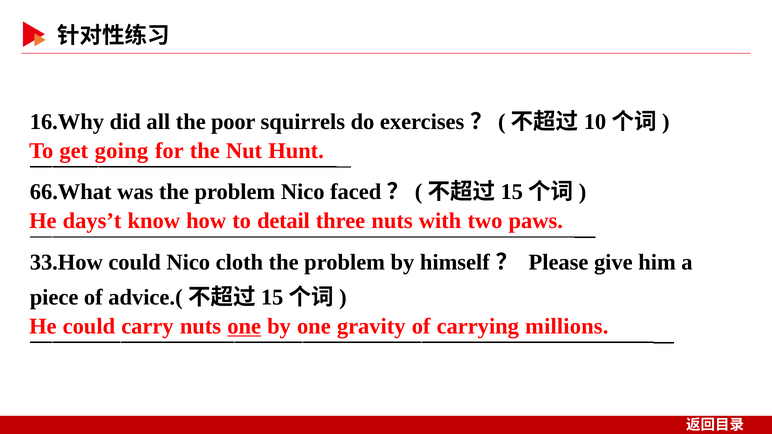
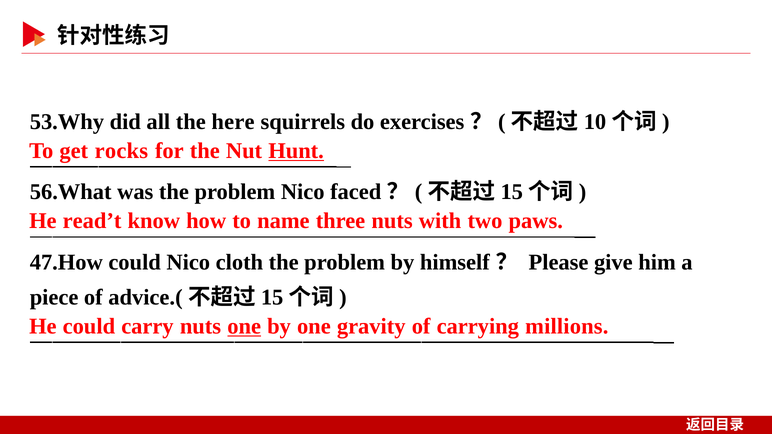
16.Why: 16.Why -> 53.Why (67, 122)
poor: poor -> here (233, 122)
going: going -> rocks (121, 151)
Hunt underline: none -> present (296, 151)
66.What: 66.What -> 56.What (71, 192)
days’t: days’t -> read’t (92, 221)
detail: detail -> name (283, 221)
33.How: 33.How -> 47.How (66, 262)
